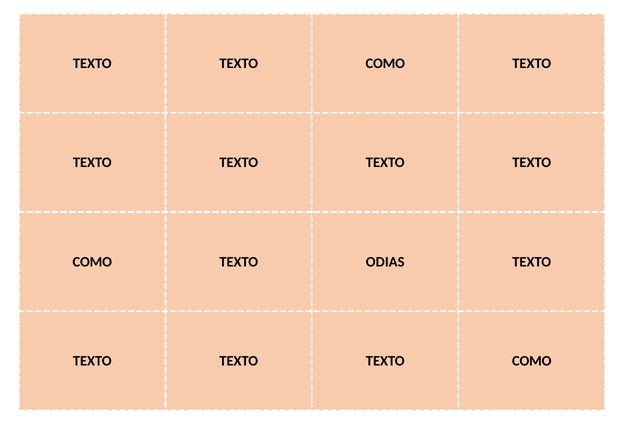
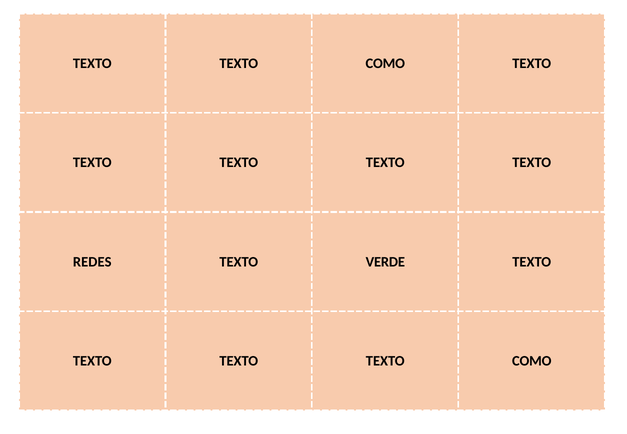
COMO: COMO -> REDES (92, 262)
ODIAS: ODIAS -> VERDE (385, 262)
